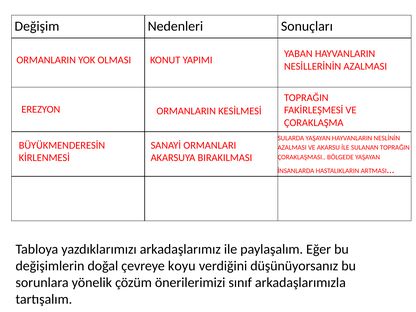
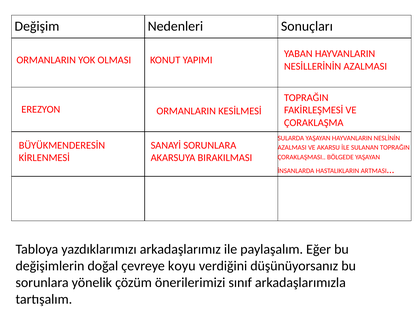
SANAYİ ORMANLARI: ORMANLARI -> SORUNLARA (210, 145)
